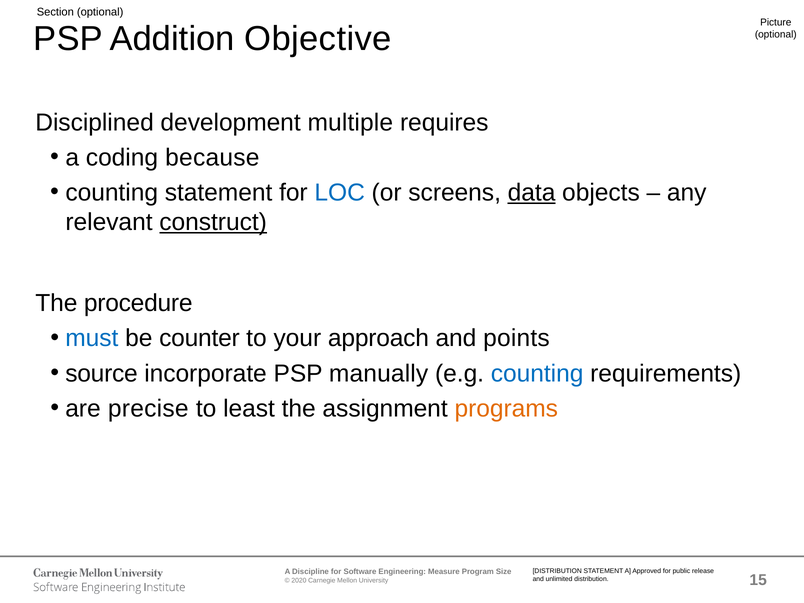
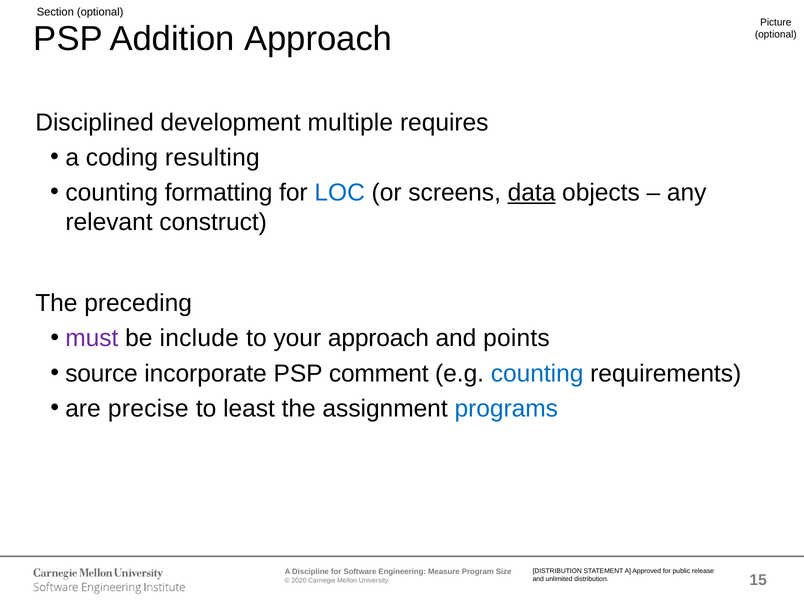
Addition Objective: Objective -> Approach (318, 39)
because: because -> resulting (212, 158)
counting statement: statement -> formatting (219, 193)
construct underline: present -> none (213, 222)
procedure: procedure -> preceding (138, 303)
must colour: blue -> purple (92, 338)
counter: counter -> include (199, 338)
manually: manually -> comment (379, 373)
programs colour: orange -> blue (506, 408)
